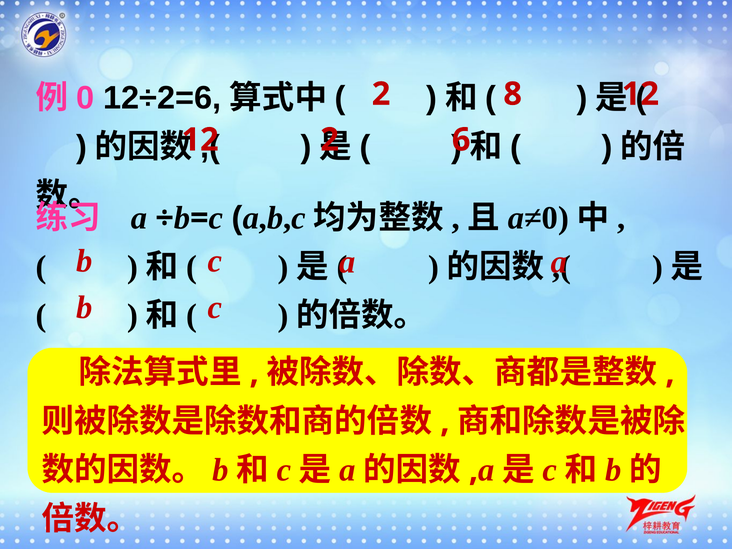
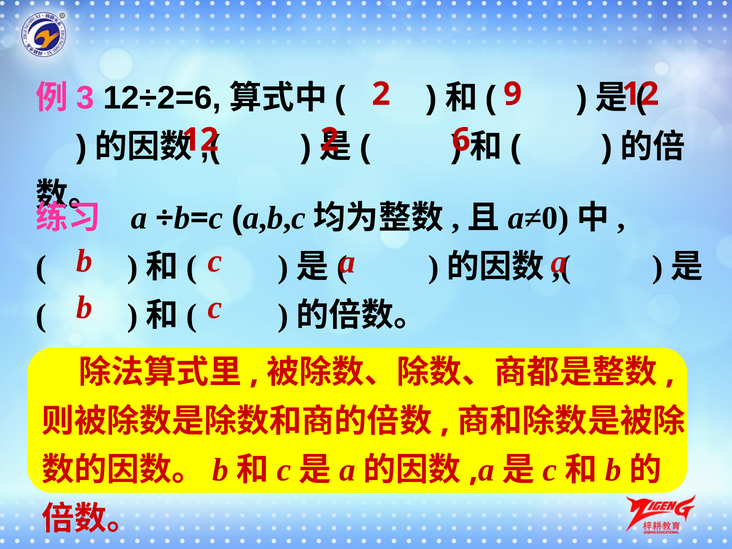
0: 0 -> 3 (85, 98)
8: 8 -> 9 (513, 94)
